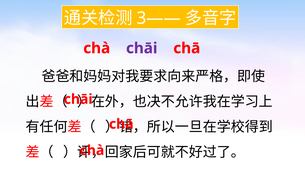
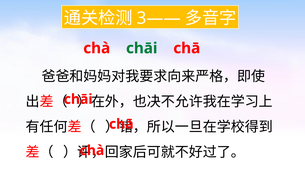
chāi colour: purple -> green (142, 48)
